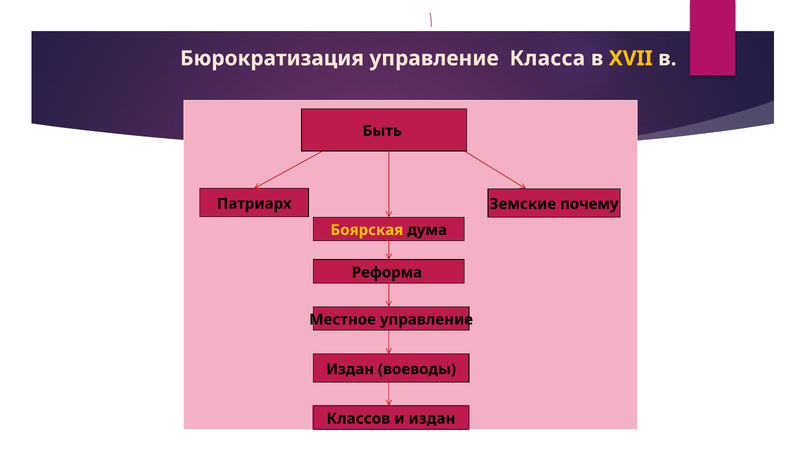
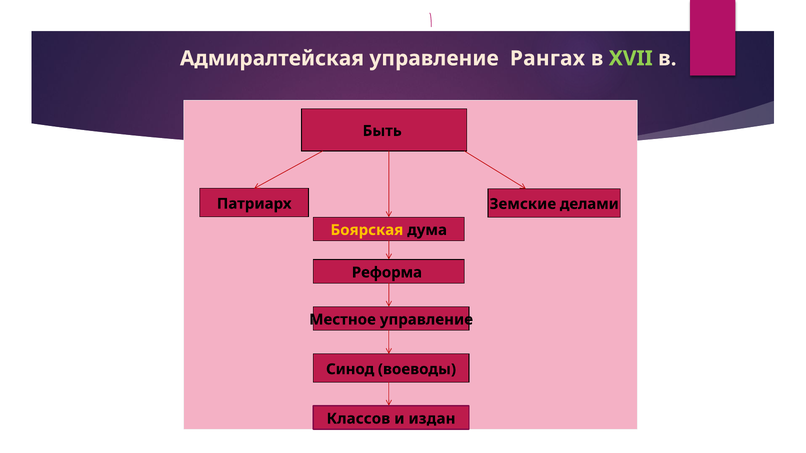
Бюрократизация: Бюрократизация -> Адмиралтейская (272, 58)
Класса: Класса -> Рангах (547, 58)
XVII colour: yellow -> light green (631, 58)
почему: почему -> делами (589, 204)
Издан: Издан -> Синод (350, 370)
